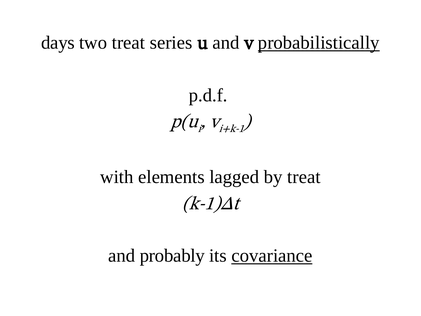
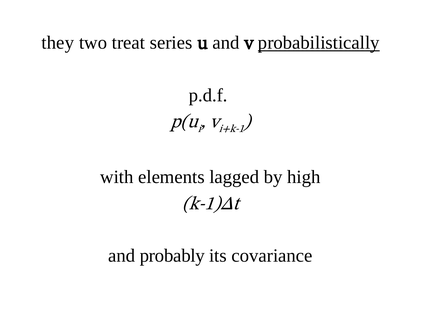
days: days -> they (58, 43)
by treat: treat -> high (304, 177)
covariance underline: present -> none (272, 256)
